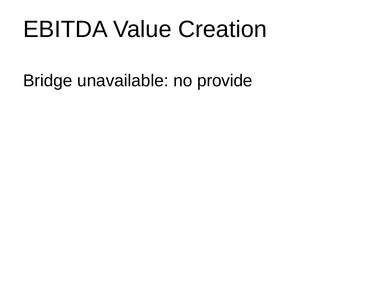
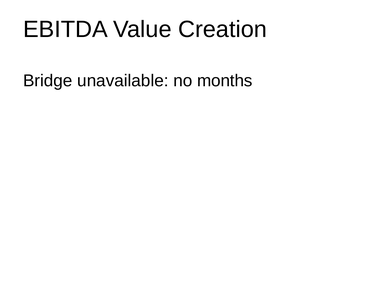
provide: provide -> months (225, 81)
